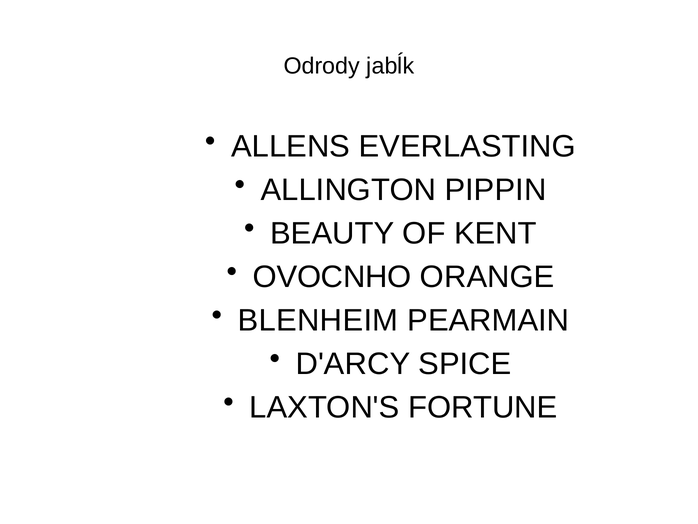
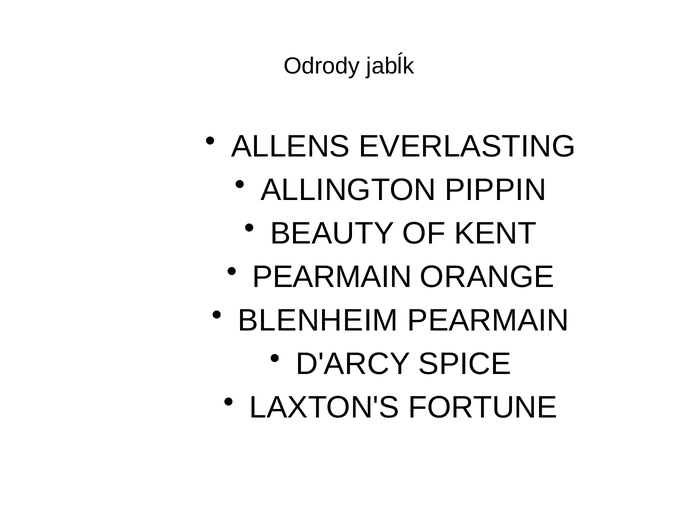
OVOCNHO: OVOCNHO -> PEARMAIN (332, 277)
